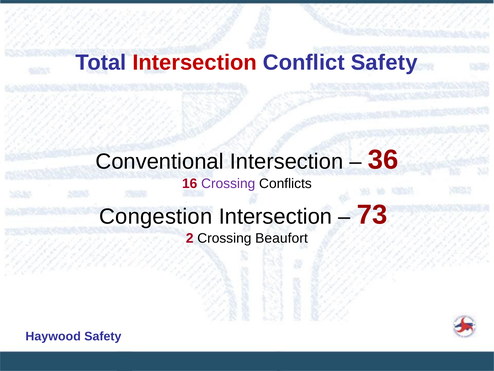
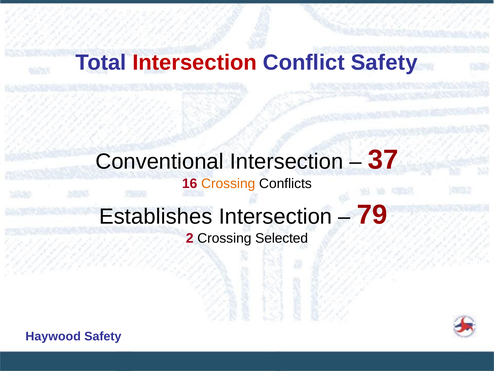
36: 36 -> 37 (383, 159)
Crossing colour: purple -> orange (228, 183)
Congestion: Congestion -> Establishes (156, 216)
73: 73 -> 79 (372, 214)
Beaufort: Beaufort -> Selected (282, 238)
